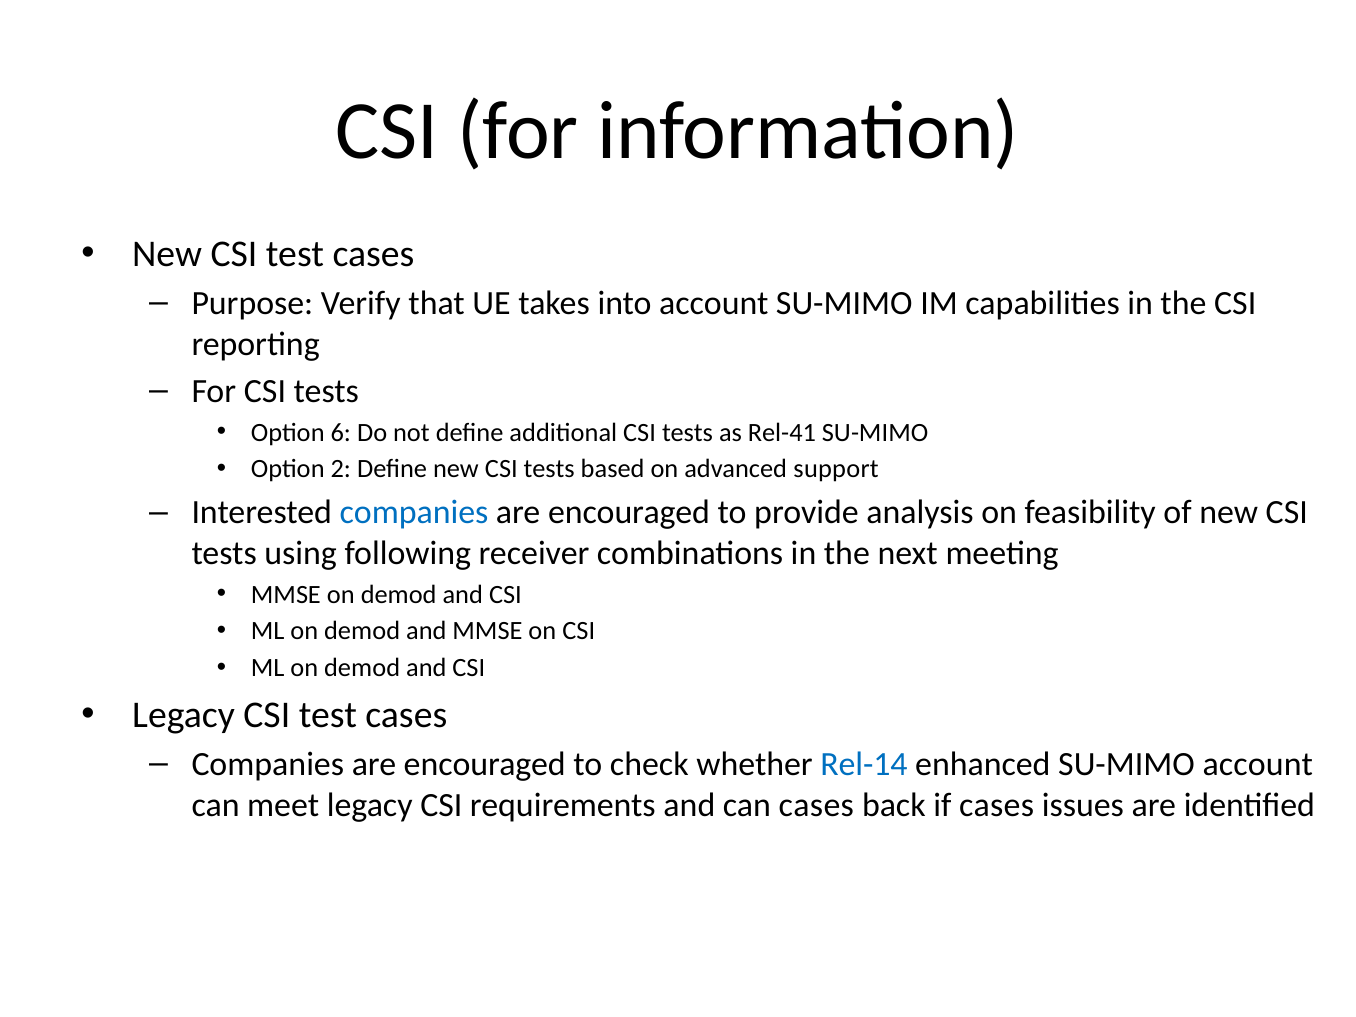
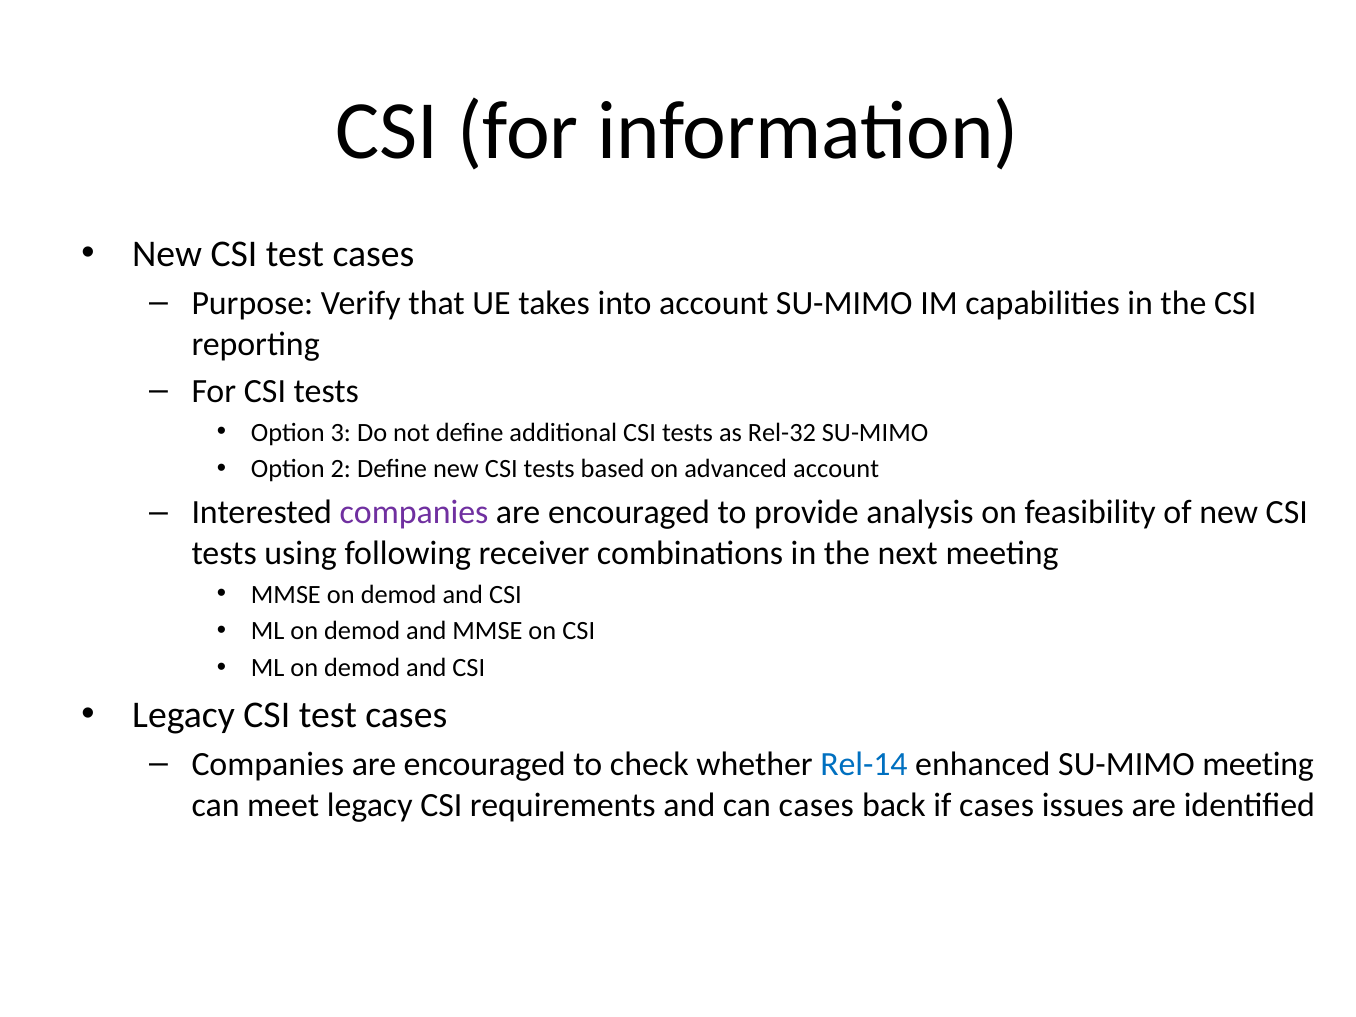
6: 6 -> 3 (341, 432)
Rel-41: Rel-41 -> Rel-32 (782, 432)
advanced support: support -> account (836, 469)
companies colour: blue -> purple (414, 513)
SU-MIMO account: account -> meeting (1258, 764)
